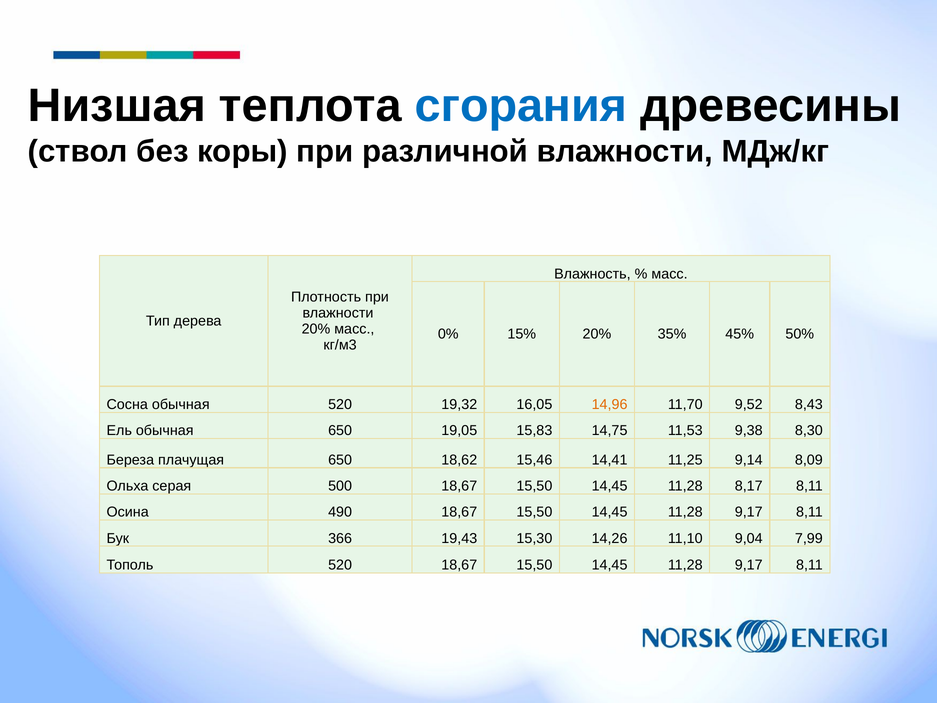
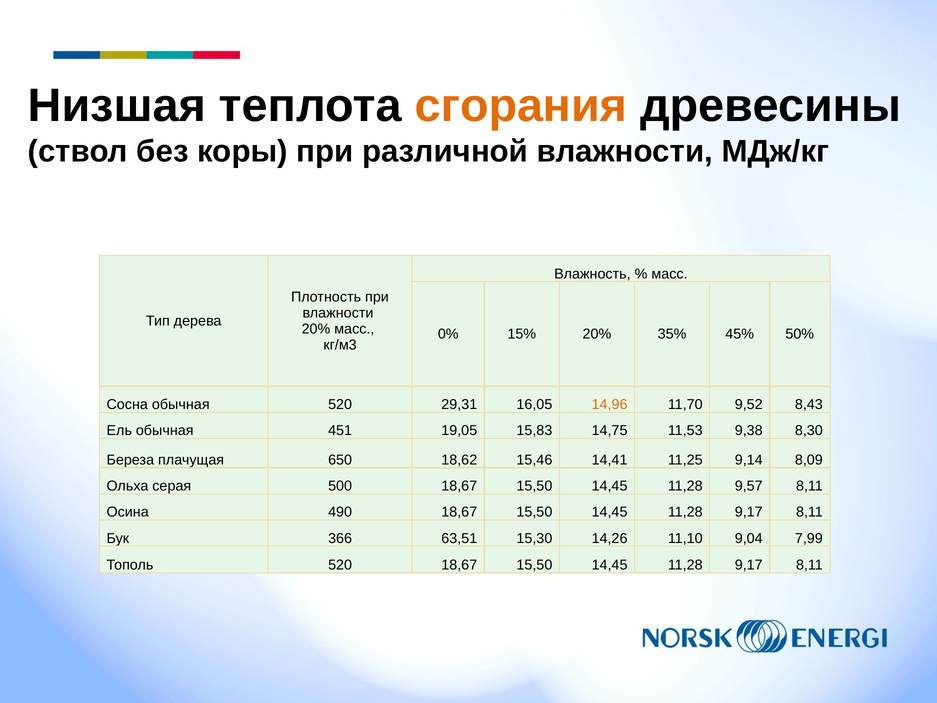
сгорания colour: blue -> orange (521, 106)
19,32: 19,32 -> 29,31 (459, 404)
обычная 650: 650 -> 451 (340, 431)
8,17: 8,17 -> 9,57 (749, 486)
19,43: 19,43 -> 63,51 (459, 538)
